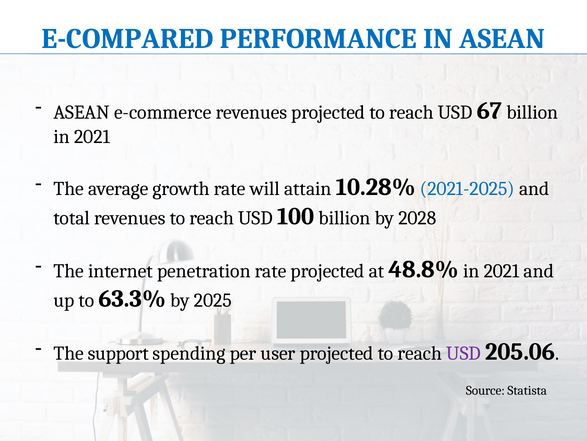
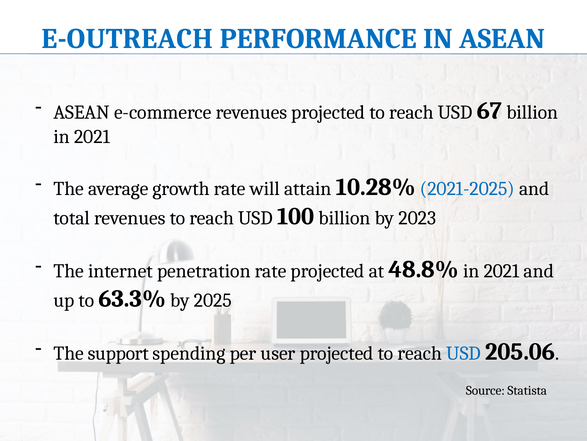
E-COMPARED: E-COMPARED -> E-OUTREACH (127, 39)
2028: 2028 -> 2023 (417, 218)
USD colour: purple -> blue (464, 353)
